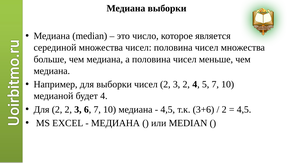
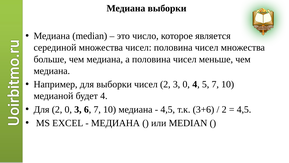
3 2: 2 -> 0 (186, 84)
2 2: 2 -> 0 (68, 109)
